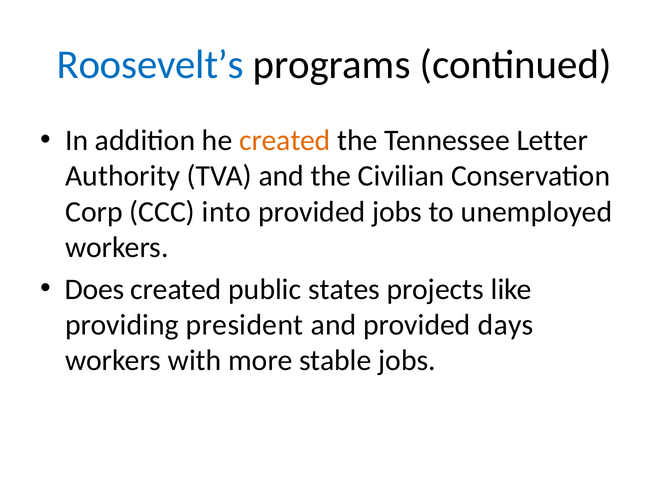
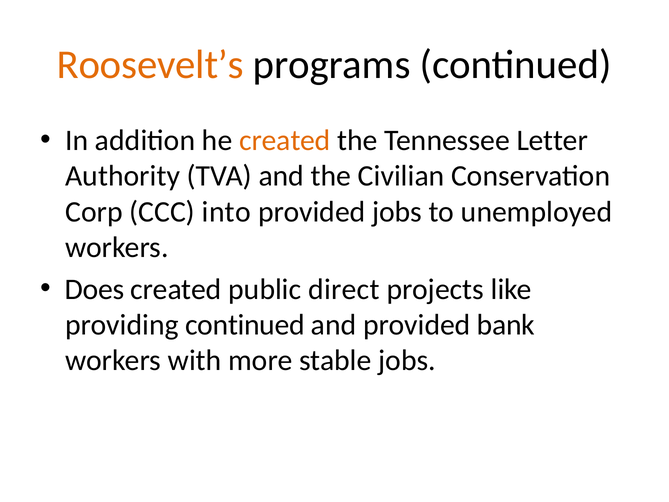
Roosevelt’s colour: blue -> orange (150, 65)
states: states -> direct (344, 289)
providing president: president -> continued (245, 325)
days: days -> bank (506, 325)
